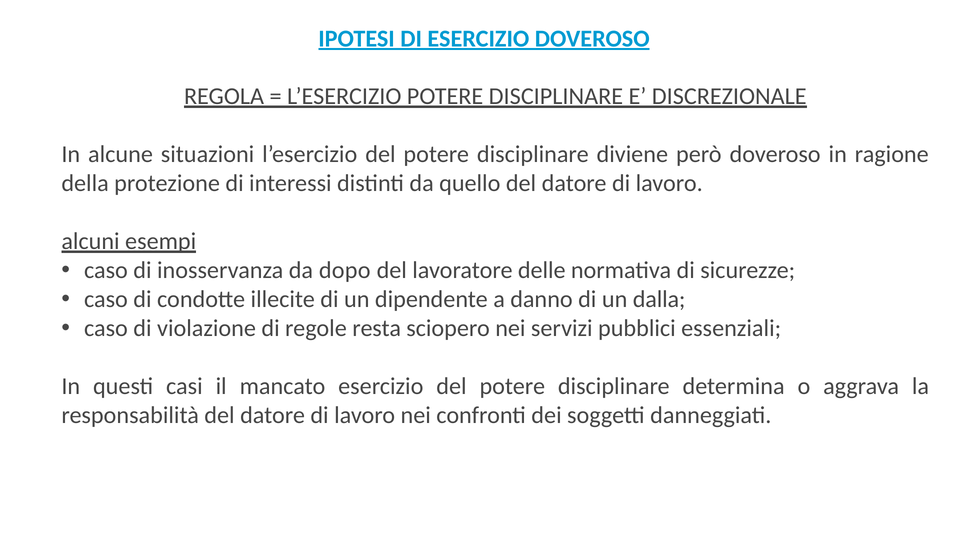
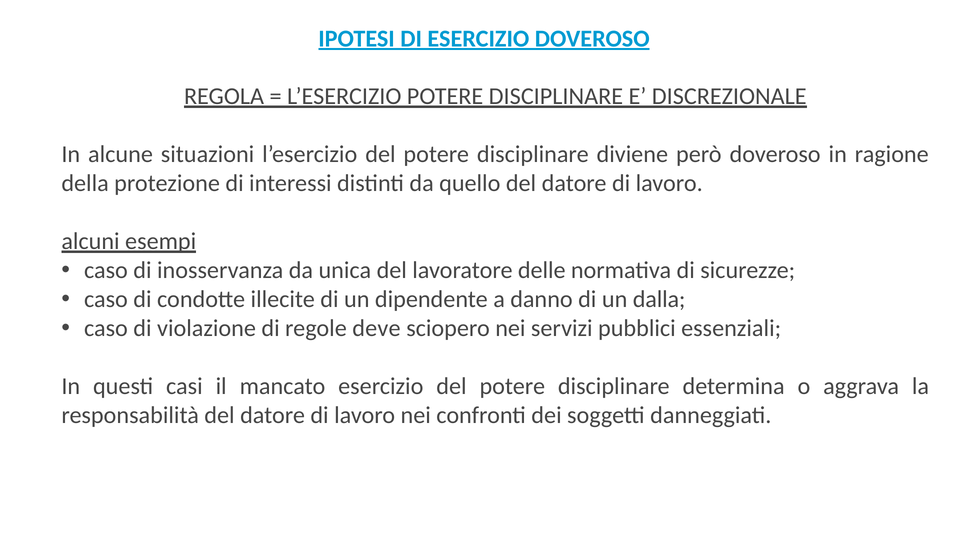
dopo: dopo -> unica (345, 271)
resta: resta -> deve (376, 329)
